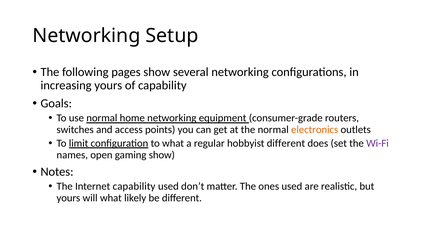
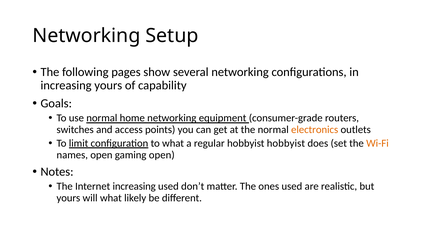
hobbyist different: different -> hobbyist (286, 143)
Wi-Fi colour: purple -> orange (377, 143)
gaming show: show -> open (162, 155)
Internet capability: capability -> increasing (134, 187)
